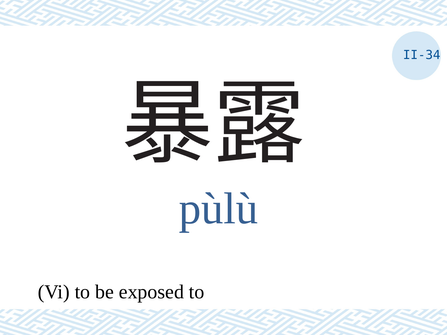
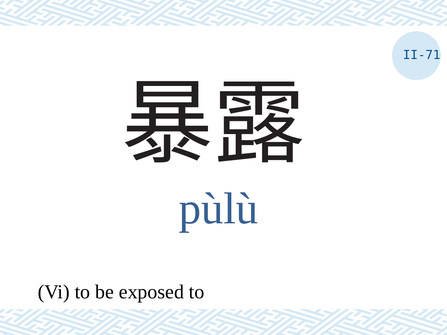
II-34: II-34 -> II-71 (422, 55)
